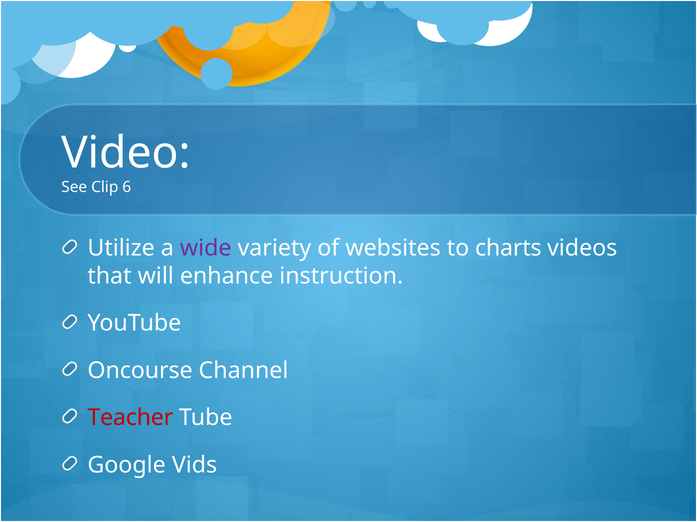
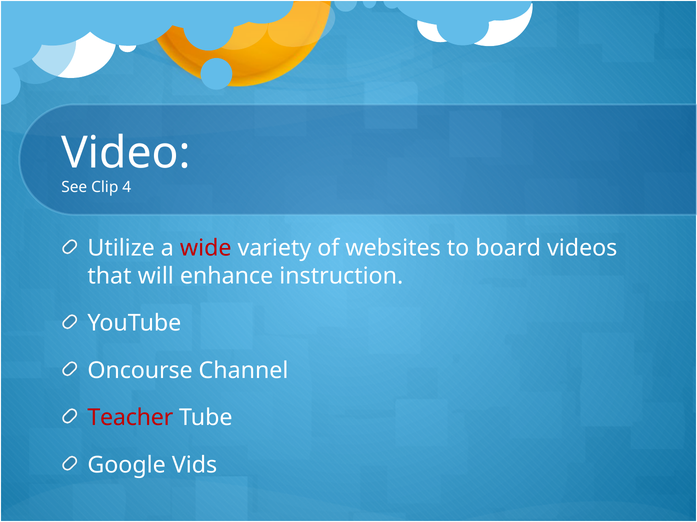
6: 6 -> 4 (127, 187)
wide colour: purple -> red (206, 249)
charts: charts -> board (508, 249)
